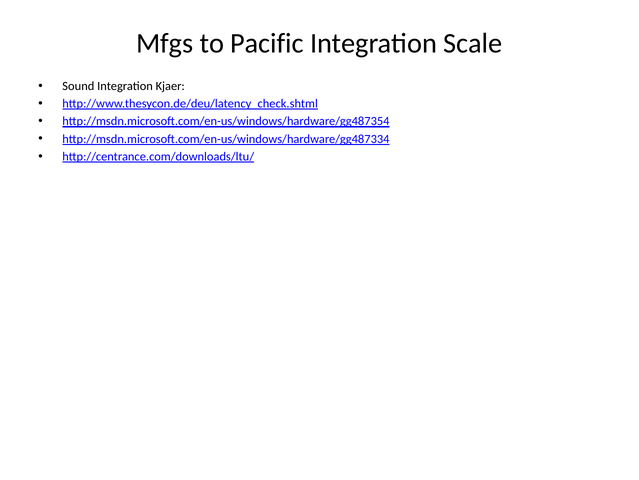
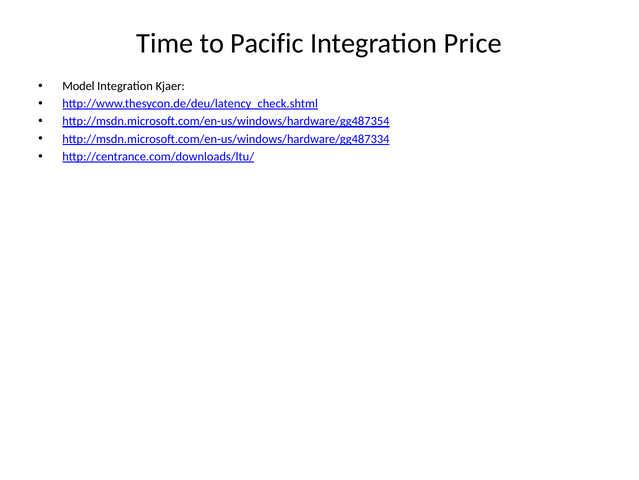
Mfgs: Mfgs -> Time (165, 44)
Scale: Scale -> Price (473, 44)
Sound: Sound -> Model (78, 86)
